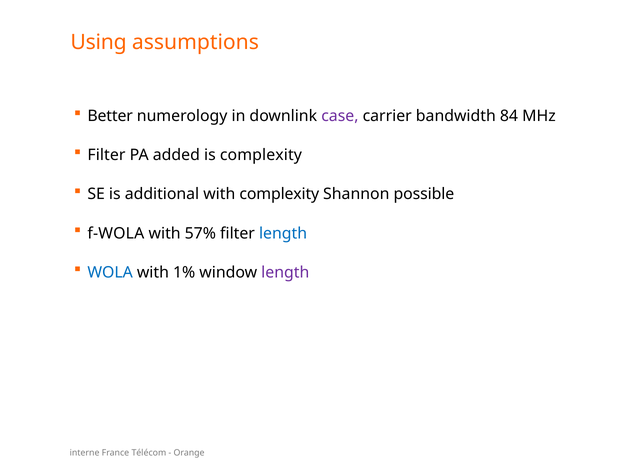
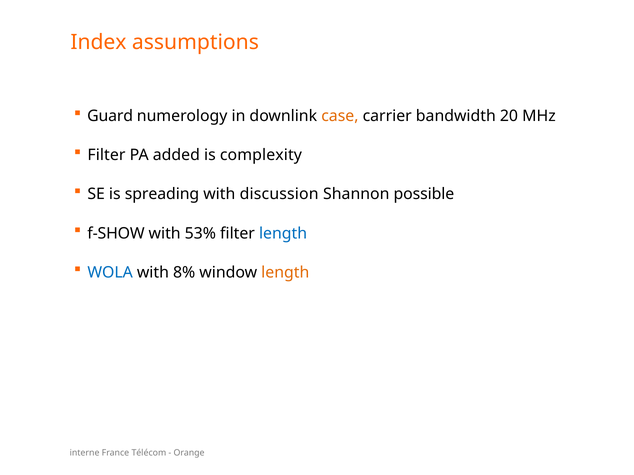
Using: Using -> Index (98, 42)
Better: Better -> Guard (110, 116)
case colour: purple -> orange (340, 116)
84: 84 -> 20 (509, 116)
additional: additional -> spreading (162, 194)
with complexity: complexity -> discussion (279, 194)
f-WOLA: f-WOLA -> f-SHOW (116, 234)
57%: 57% -> 53% (200, 234)
1%: 1% -> 8% (184, 273)
length colour: purple -> orange (285, 273)
